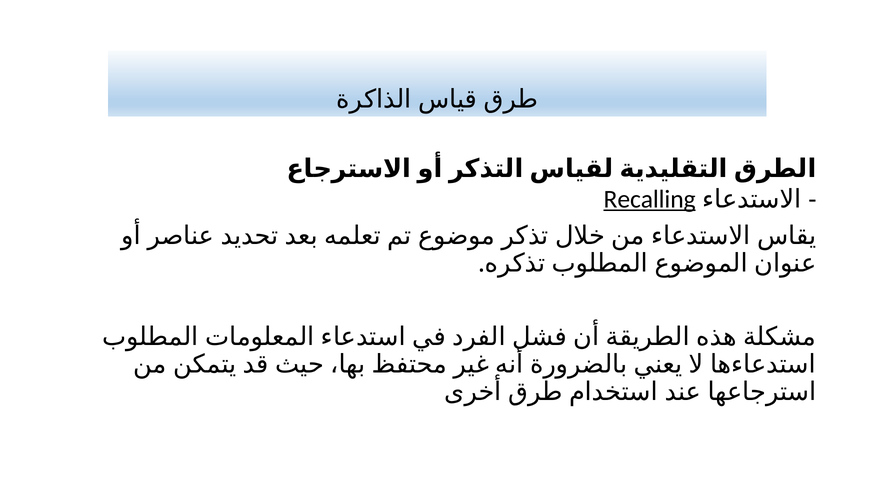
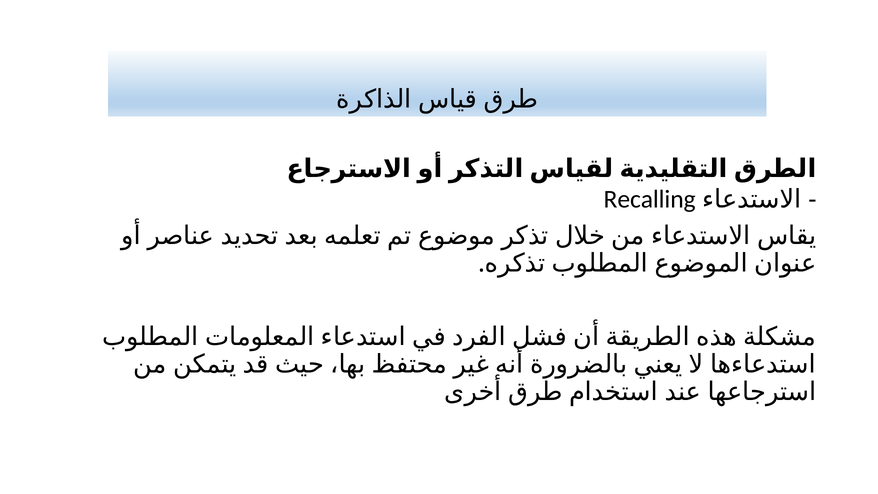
Recalling underline: present -> none (650, 199)
